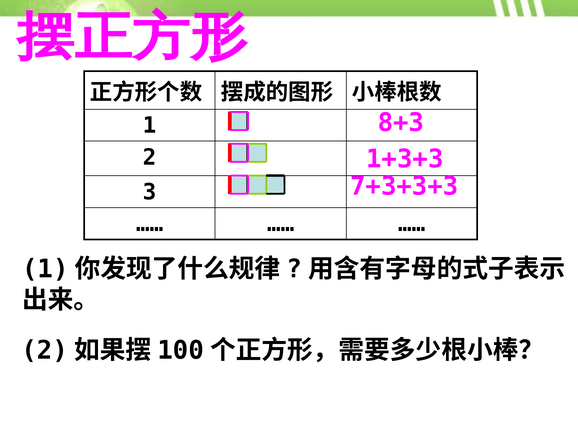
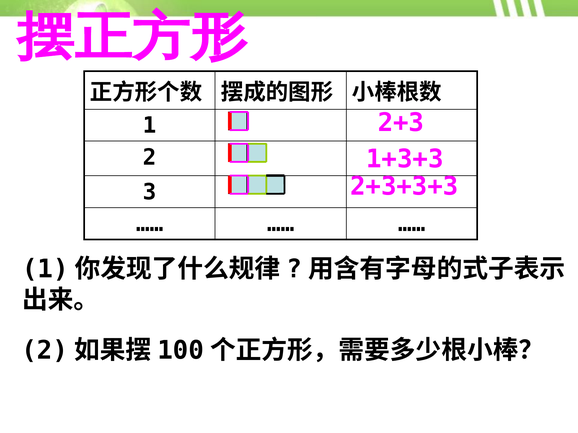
8+3: 8+3 -> 2+3 (401, 123)
7+3+3+3: 7+3+3+3 -> 2+3+3+3 (404, 187)
